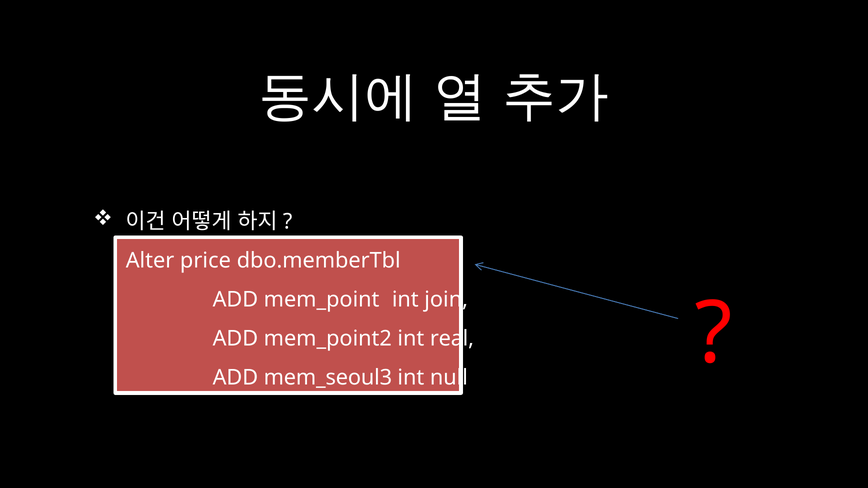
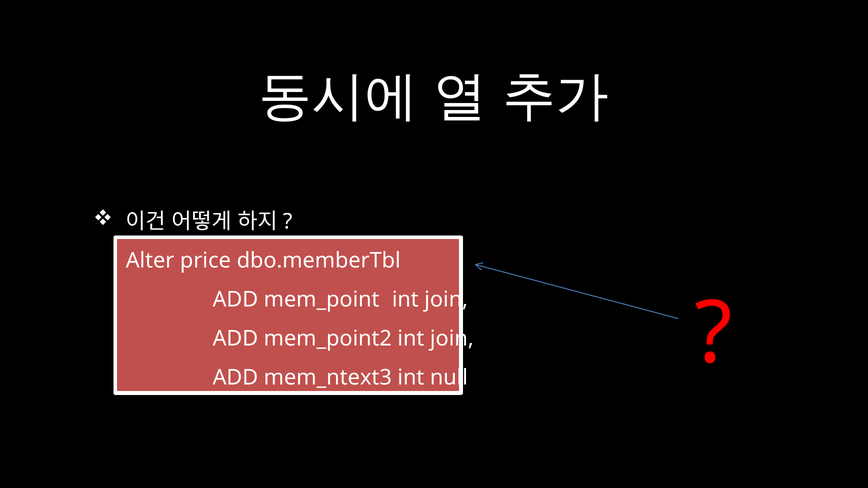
mem_point2 int real: real -> join (452, 339)
mem_seoul3: mem_seoul3 -> mem_ntext3 (328, 378)
